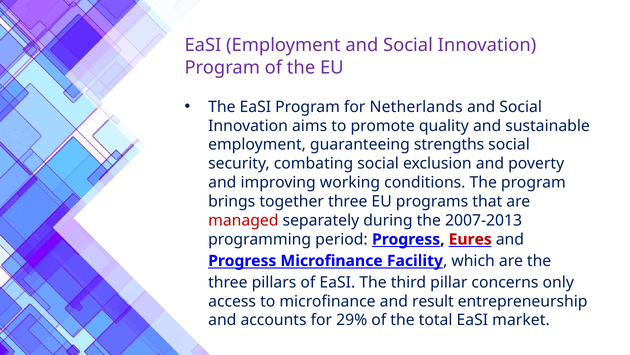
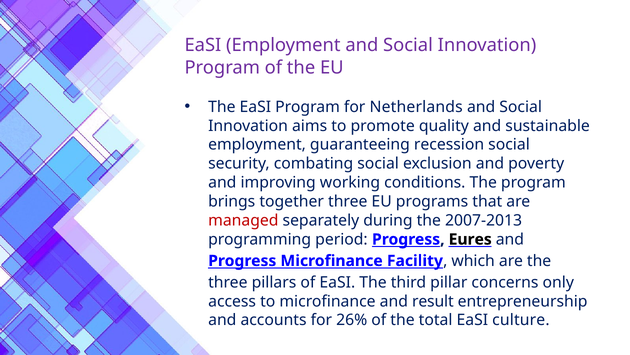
strengths: strengths -> recession (449, 145)
Eures colour: red -> black (470, 239)
29%: 29% -> 26% (352, 320)
market: market -> culture (521, 320)
